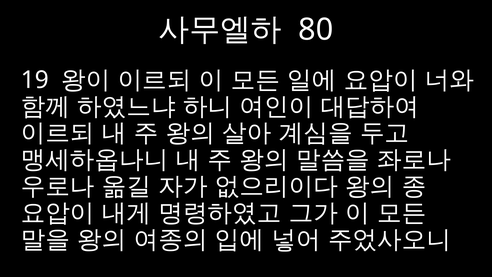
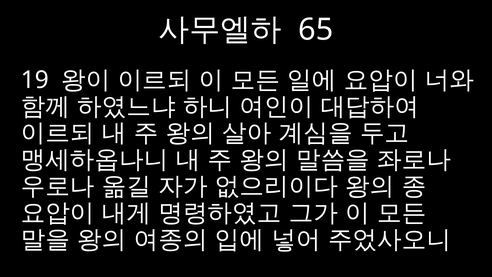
80: 80 -> 65 (316, 30)
